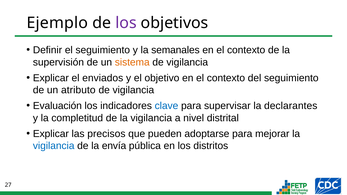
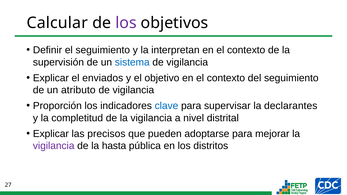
Ejemplo: Ejemplo -> Calcular (57, 23)
semanales: semanales -> interpretan (175, 50)
sistema colour: orange -> blue (132, 62)
Evaluación: Evaluación -> Proporción (57, 106)
vigilancia colour: blue -> purple (54, 146)
envía: envía -> hasta (114, 146)
